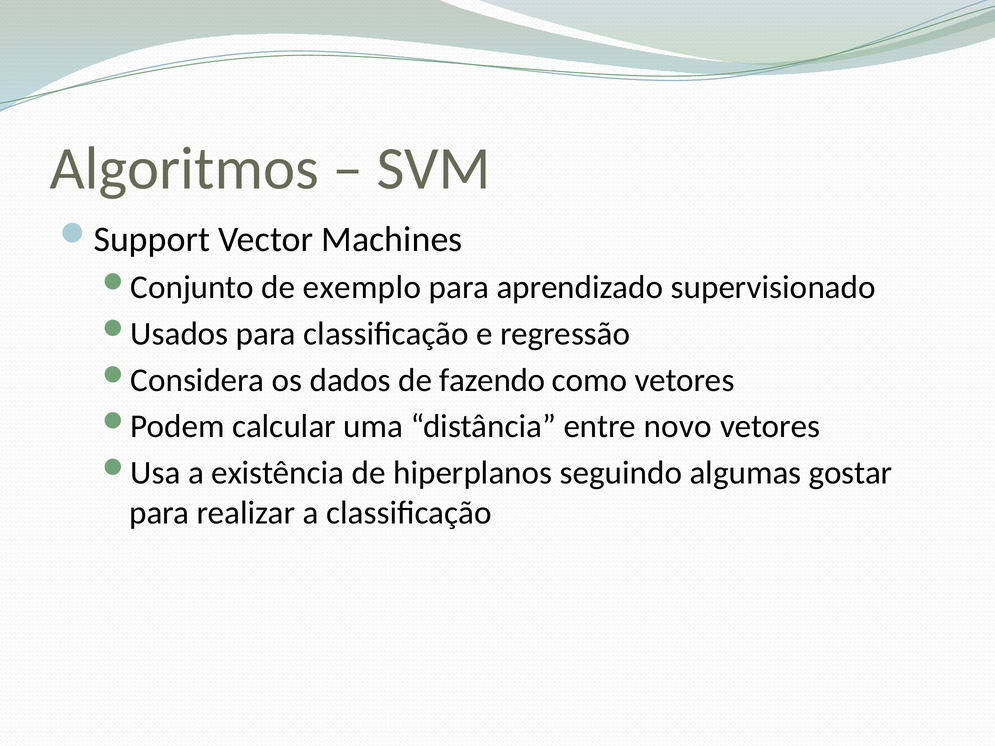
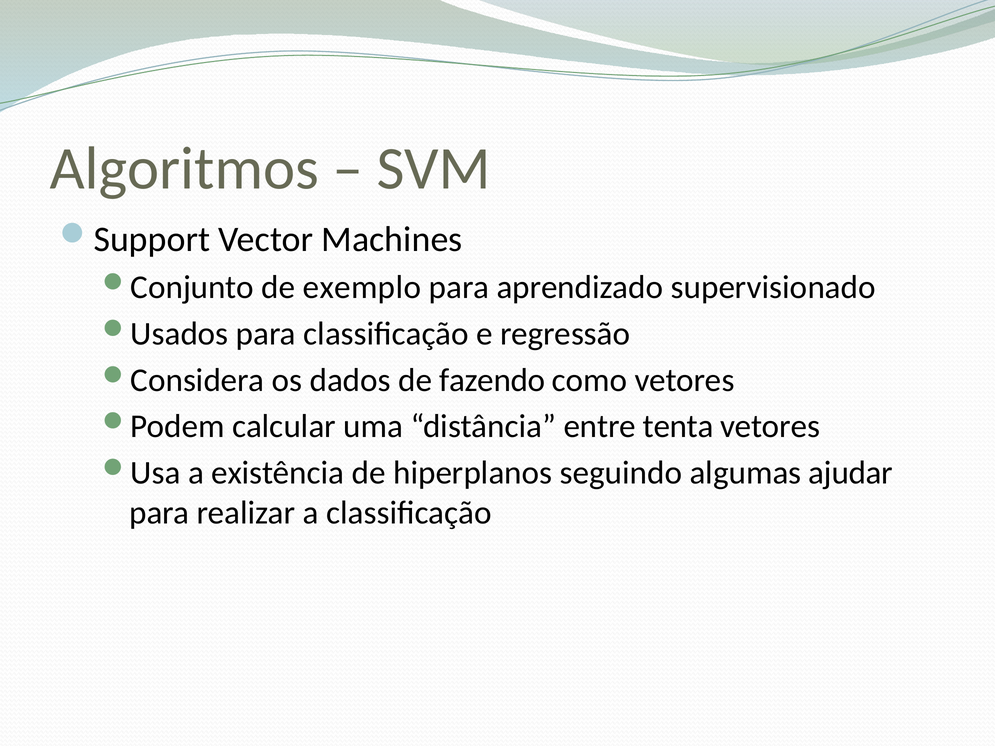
novo: novo -> tenta (678, 427)
gostar: gostar -> ajudar (851, 473)
